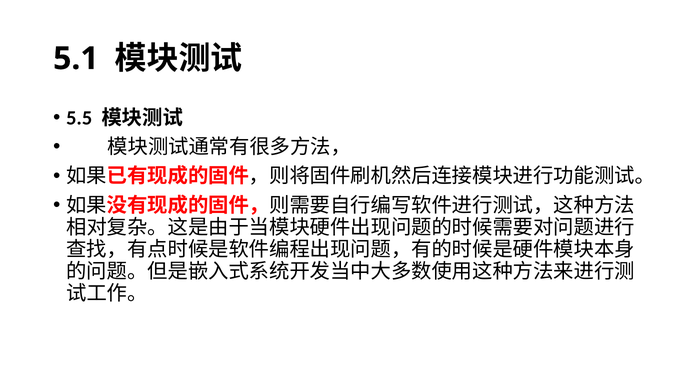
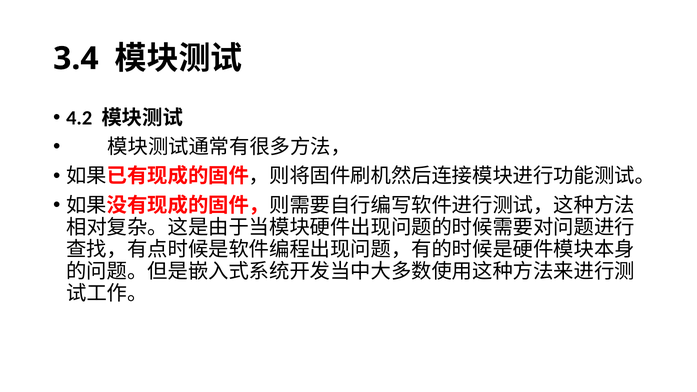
5.1: 5.1 -> 3.4 (76, 59)
5.5: 5.5 -> 4.2 (79, 118)
